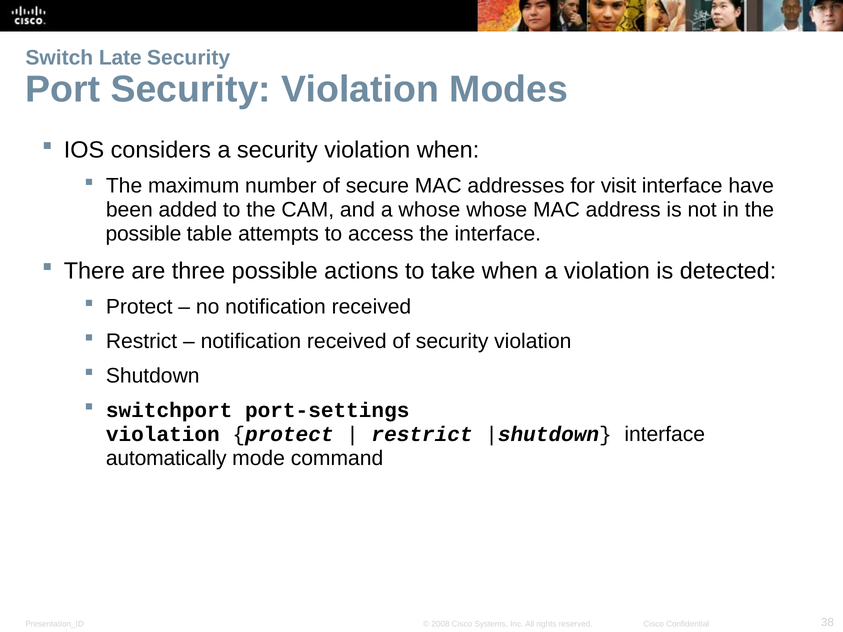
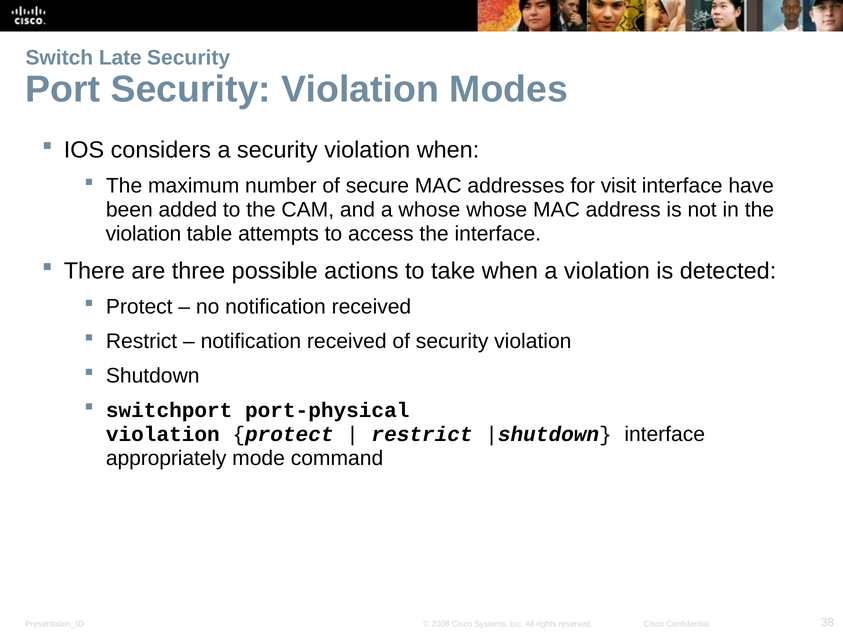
possible: possible -> violation (143, 234)
port-settings: port-settings -> port-physical (327, 411)
automatically: automatically -> appropriately (166, 459)
